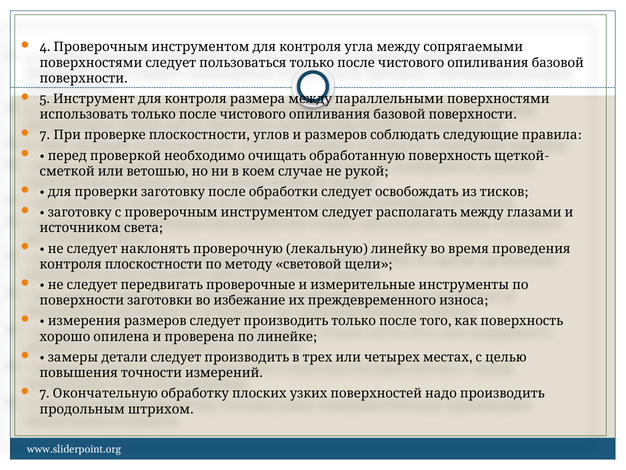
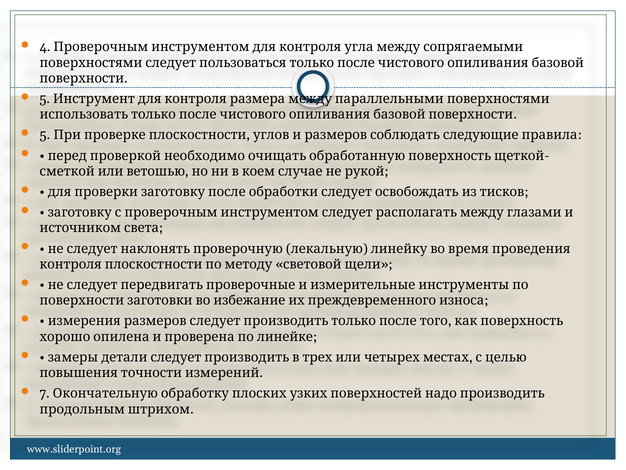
7: 7 -> 5 (45, 135)
